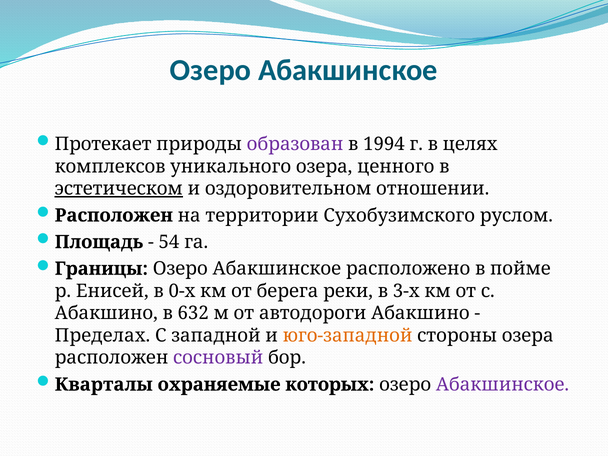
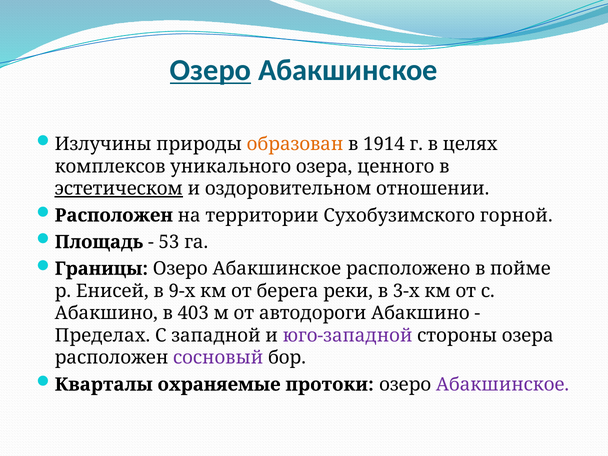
Озеро underline: none -> present (211, 70)
Протекает: Протекает -> Излучины (103, 144)
образован colour: purple -> orange (295, 144)
1994: 1994 -> 1914 (384, 144)
руслом: руслом -> горной (516, 215)
54: 54 -> 53 (169, 242)
0-х: 0-х -> 9-х (182, 291)
632: 632 -> 403 (193, 313)
юго-западной colour: orange -> purple (348, 336)
которых: которых -> протоки (330, 385)
